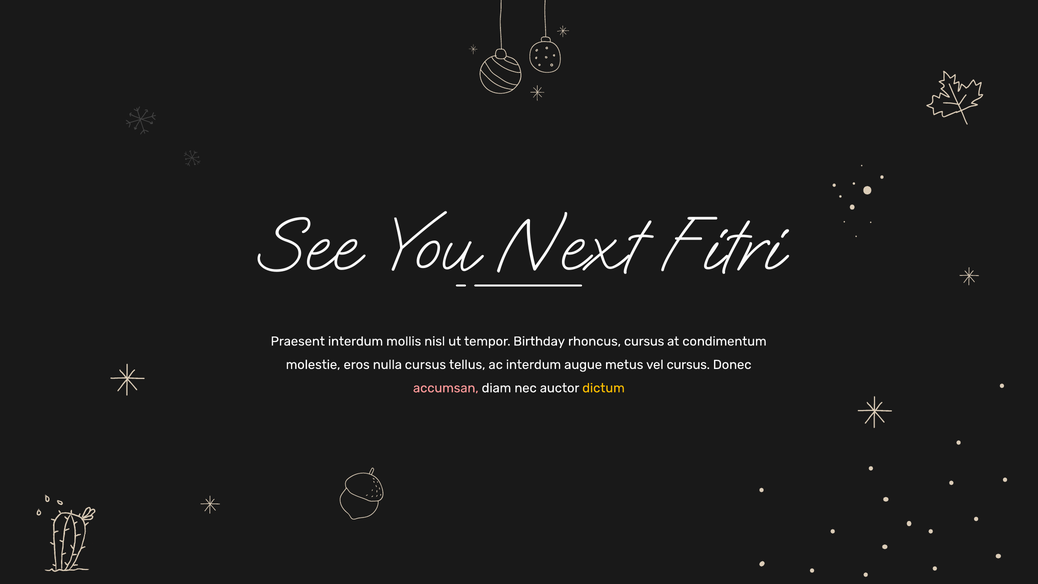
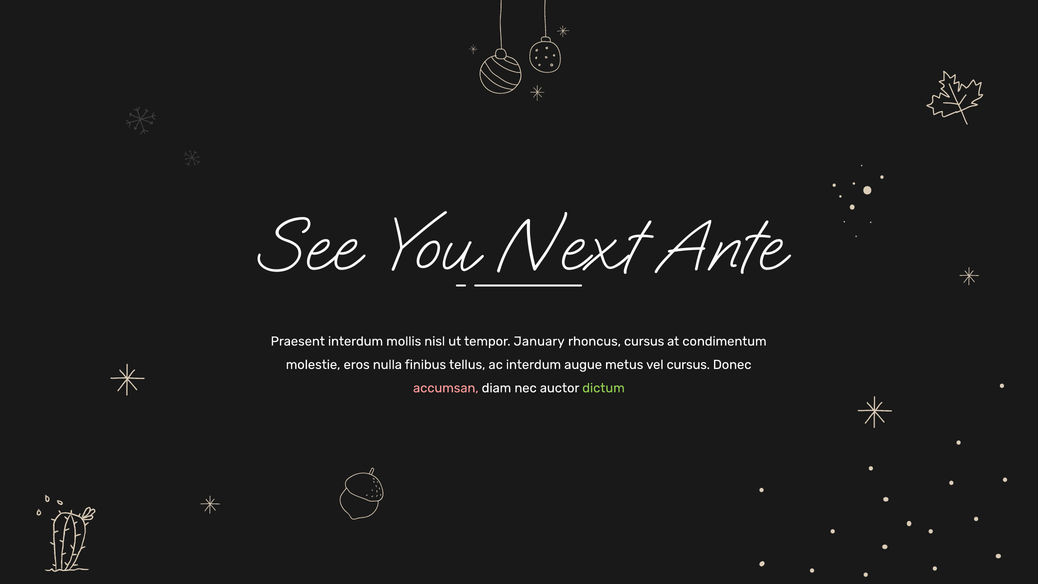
Fitri: Fitri -> Ante (721, 243)
Birthday: Birthday -> January (539, 341)
nulla cursus: cursus -> finibus (425, 365)
dictum colour: yellow -> light green (603, 388)
